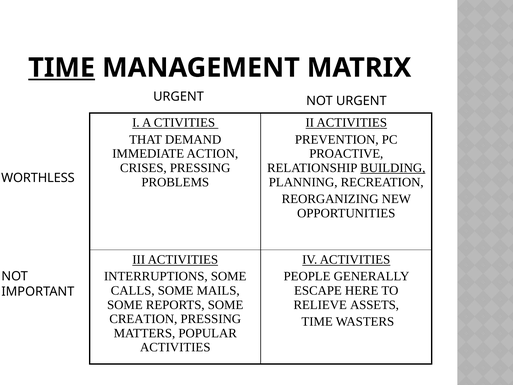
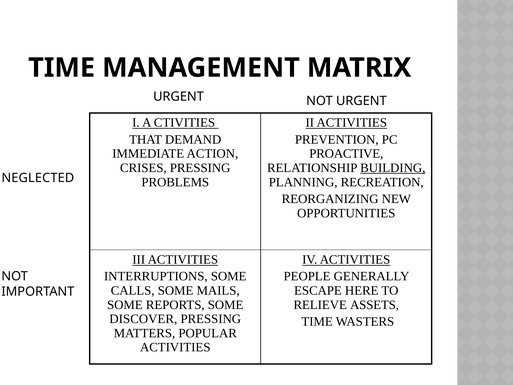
TIME underline: present -> none (62, 68)
WORTHLESS: WORTHLESS -> NEGLECTED (38, 178)
CREATION: CREATION -> DISCOVER (143, 319)
